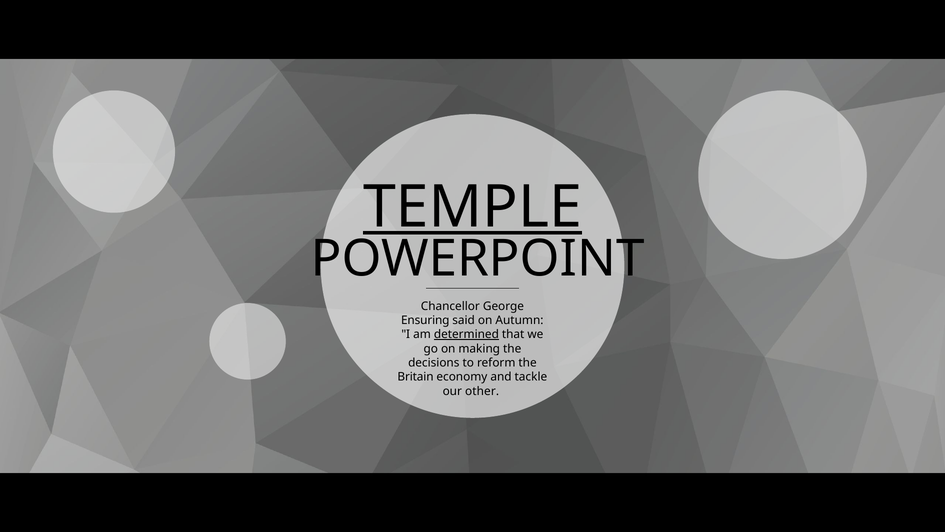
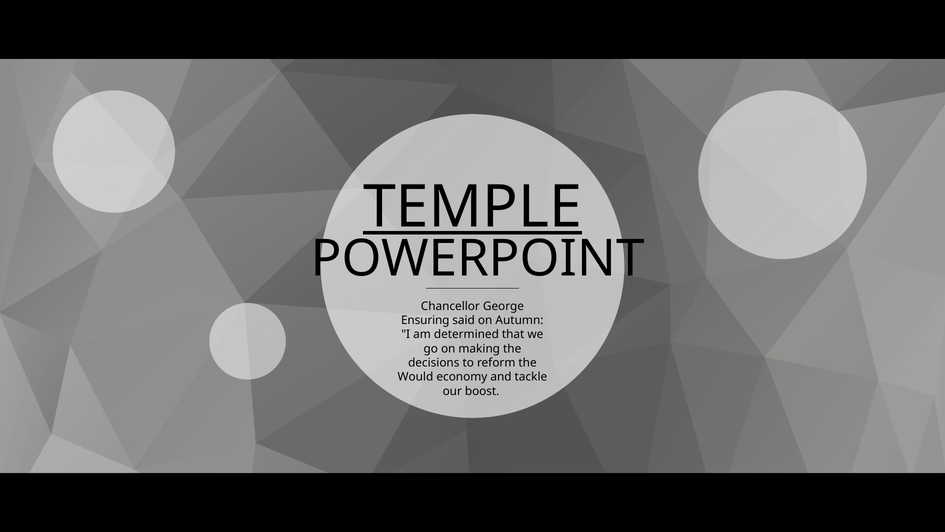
determined underline: present -> none (466, 334)
Britain: Britain -> Would (415, 377)
other: other -> boost (482, 391)
